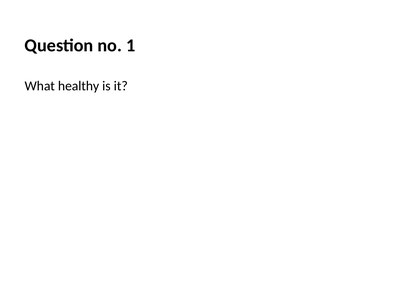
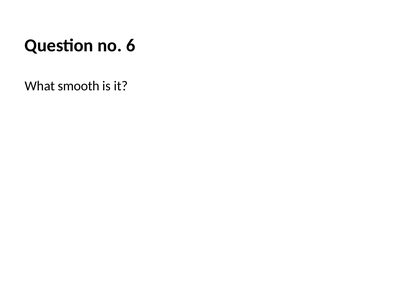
1: 1 -> 6 (131, 45)
healthy: healthy -> smooth (79, 86)
